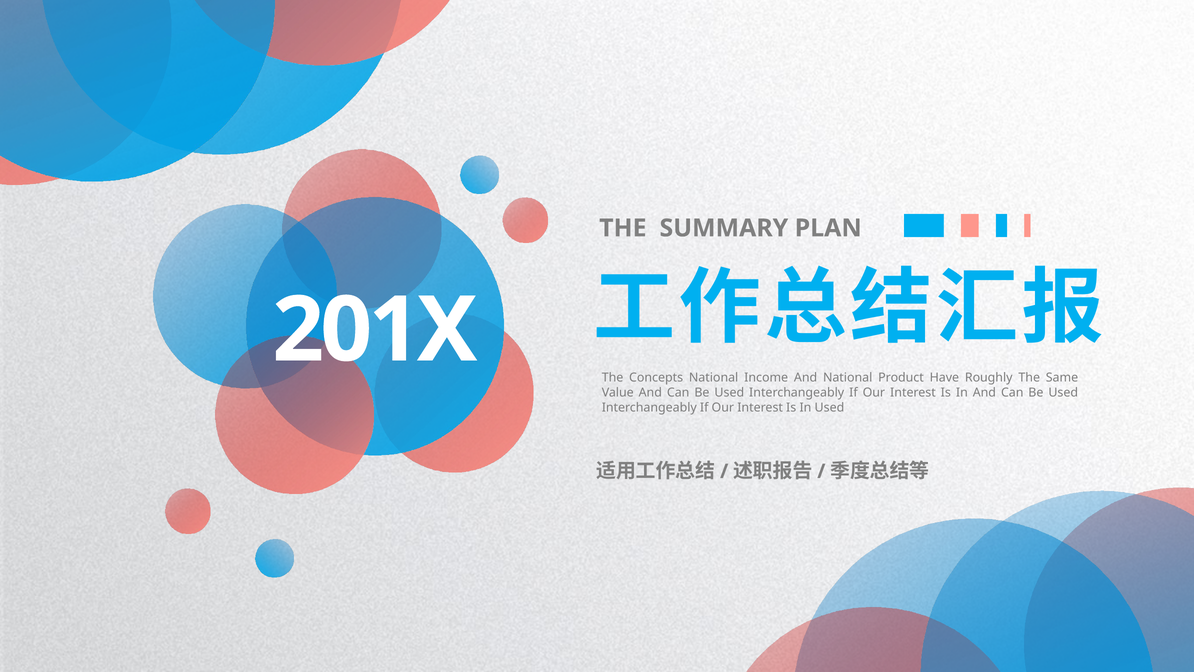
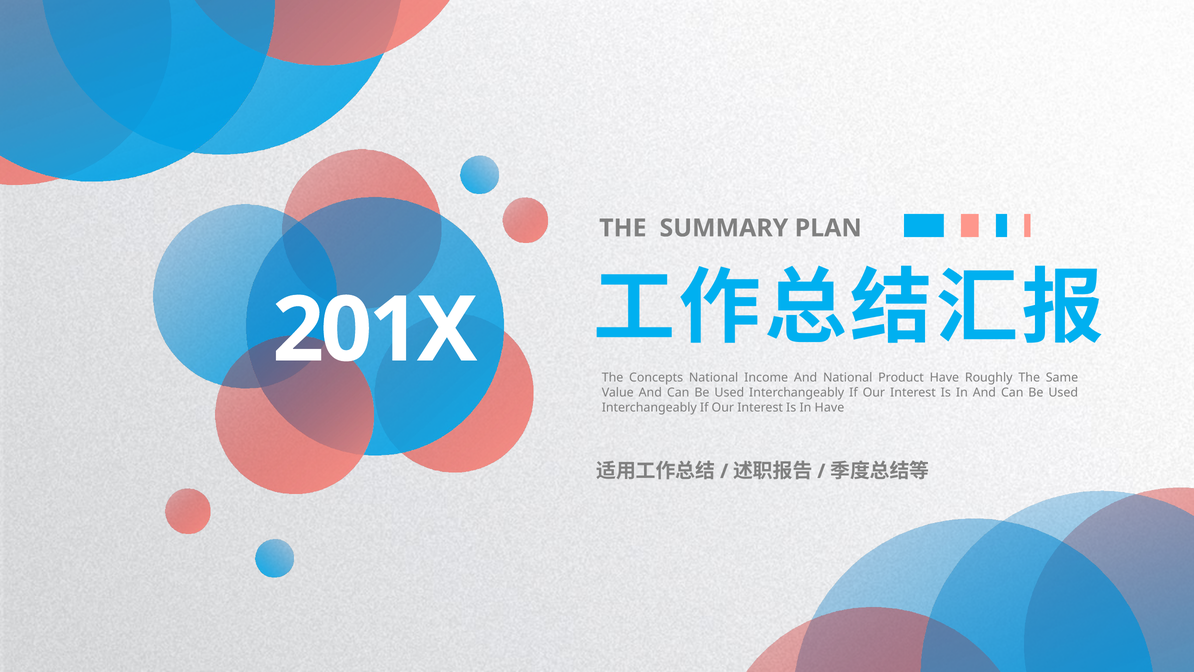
In Used: Used -> Have (829, 407)
